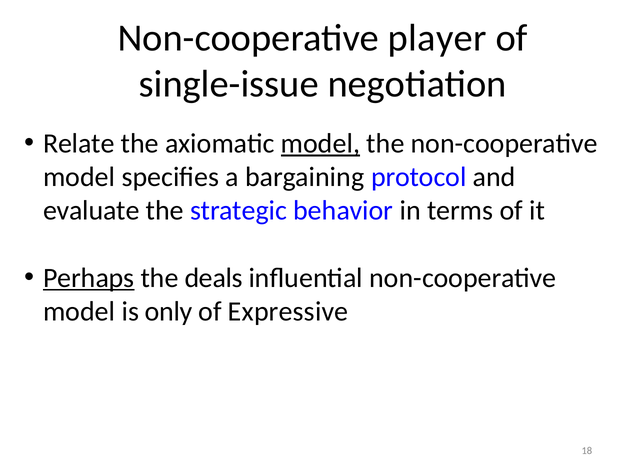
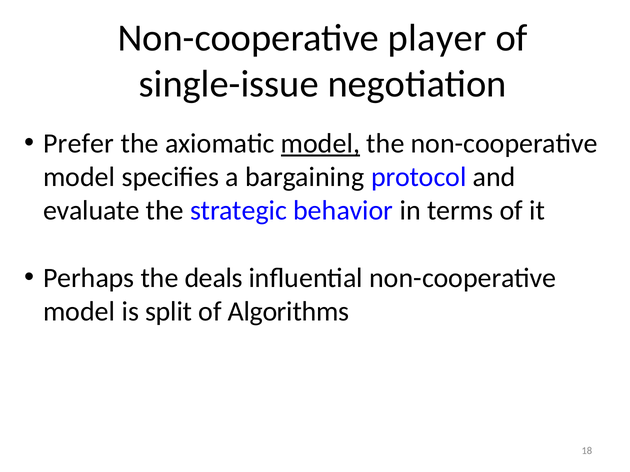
Relate: Relate -> Prefer (79, 144)
Perhaps underline: present -> none (89, 278)
only: only -> split (169, 312)
Expressive: Expressive -> Algorithms (288, 312)
